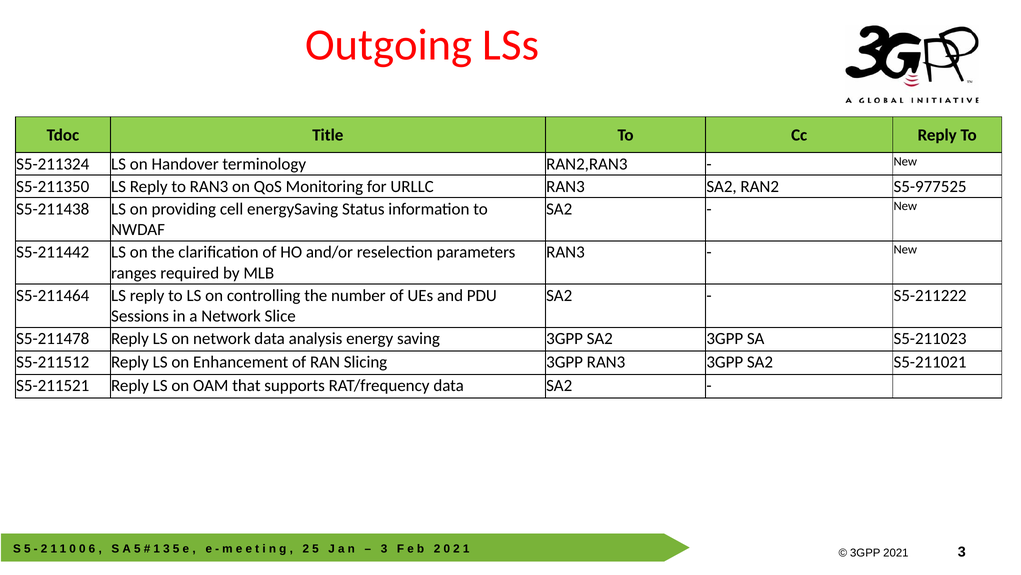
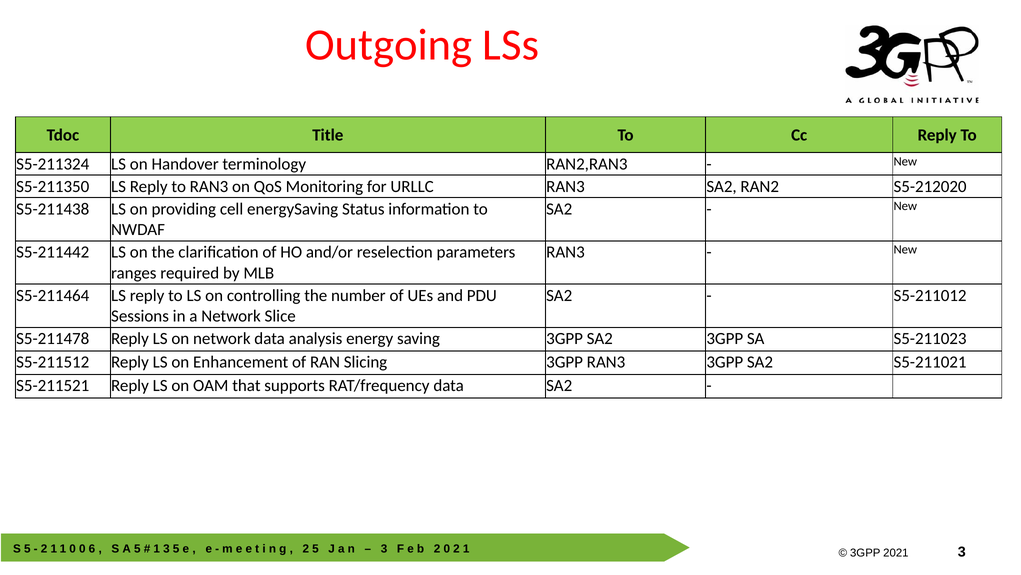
S5-977525: S5-977525 -> S5-212020 (930, 186)
S5-211222: S5-211222 -> S5-211012 (930, 295)
